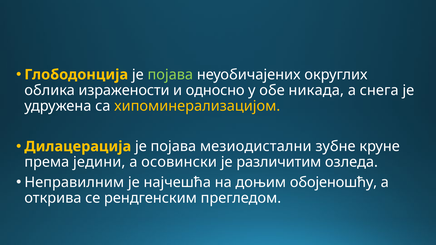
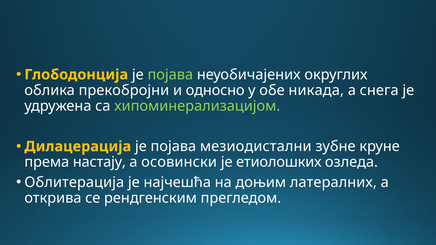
изражености: изражености -> прекобројни (124, 90)
хипоминерализацијом colour: yellow -> light green (197, 106)
једини: једини -> настају (99, 162)
различитим: различитим -> етиолошких (279, 162)
Неправилним: Неправилним -> Облитерација (74, 183)
обојеношћу: обојеношћу -> латералних (333, 183)
